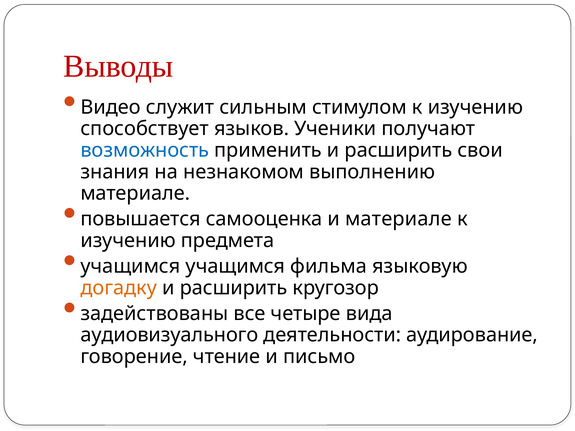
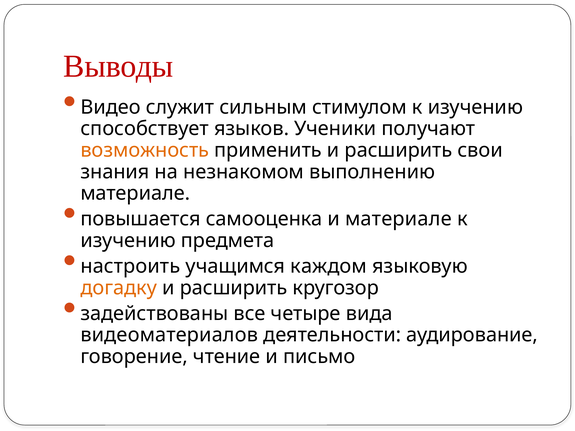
возможность colour: blue -> orange (145, 150)
учащимся: учащимся -> настроить (130, 266)
фильма: фильма -> каждом (329, 266)
аудиовизуального: аудиовизуального -> видеоматериалов (169, 335)
